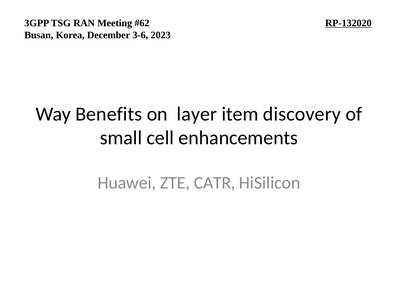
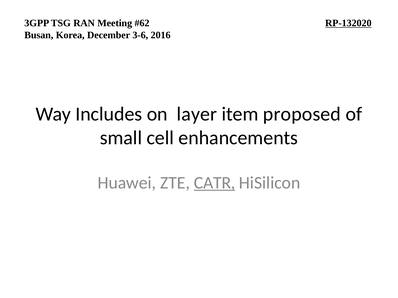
2023: 2023 -> 2016 (161, 35)
Benefits: Benefits -> Includes (109, 114)
discovery: discovery -> proposed (302, 114)
CATR underline: none -> present (215, 183)
